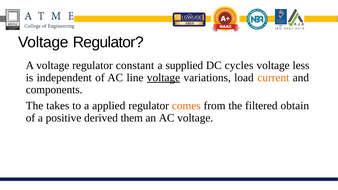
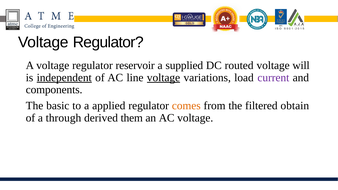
constant: constant -> reservoir (135, 65)
cycles: cycles -> routed (239, 65)
less: less -> will (301, 65)
independent underline: none -> present (64, 78)
current colour: orange -> purple (273, 78)
takes: takes -> basic (58, 106)
positive: positive -> through (63, 118)
